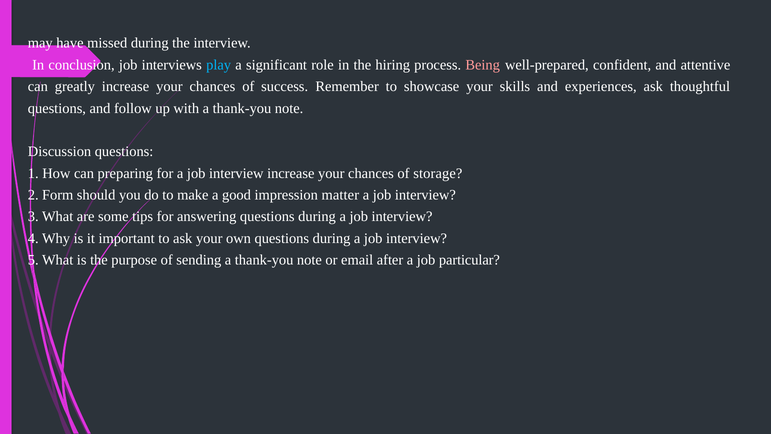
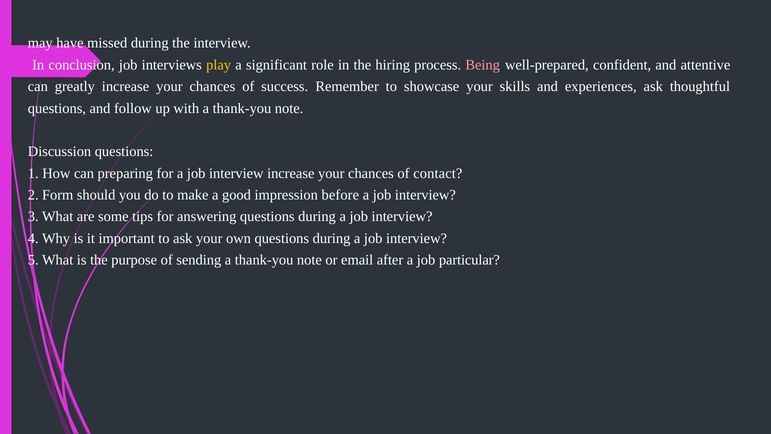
play colour: light blue -> yellow (219, 65)
storage: storage -> contact (438, 173)
matter: matter -> before (340, 195)
